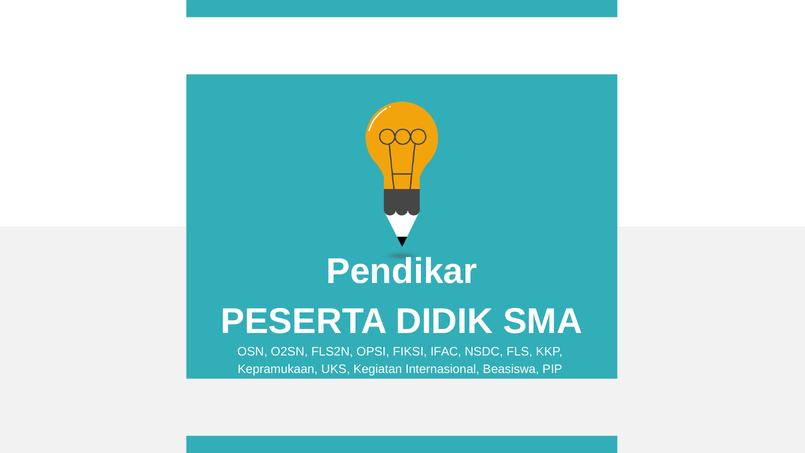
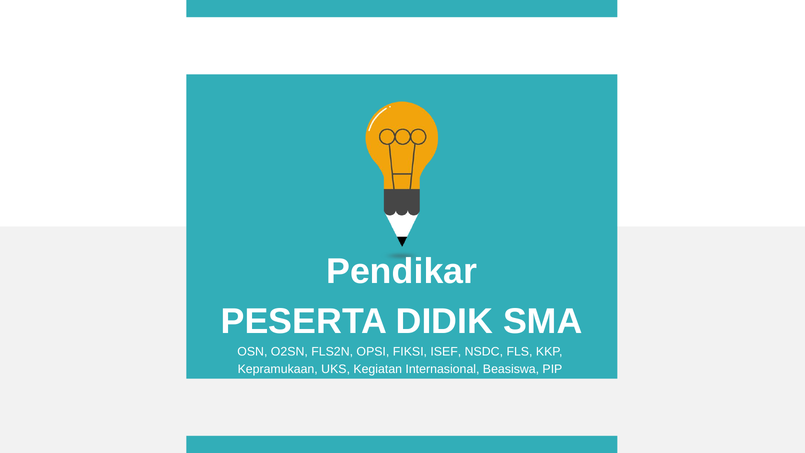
IFAC: IFAC -> ISEF (446, 352)
